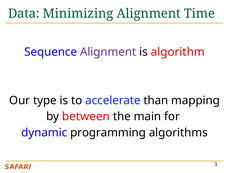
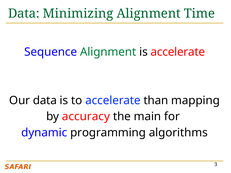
Alignment colour: purple -> green (108, 52)
is algorithm: algorithm -> accelerate (178, 52)
Our type: type -> data (45, 101)
between: between -> accuracy (86, 117)
